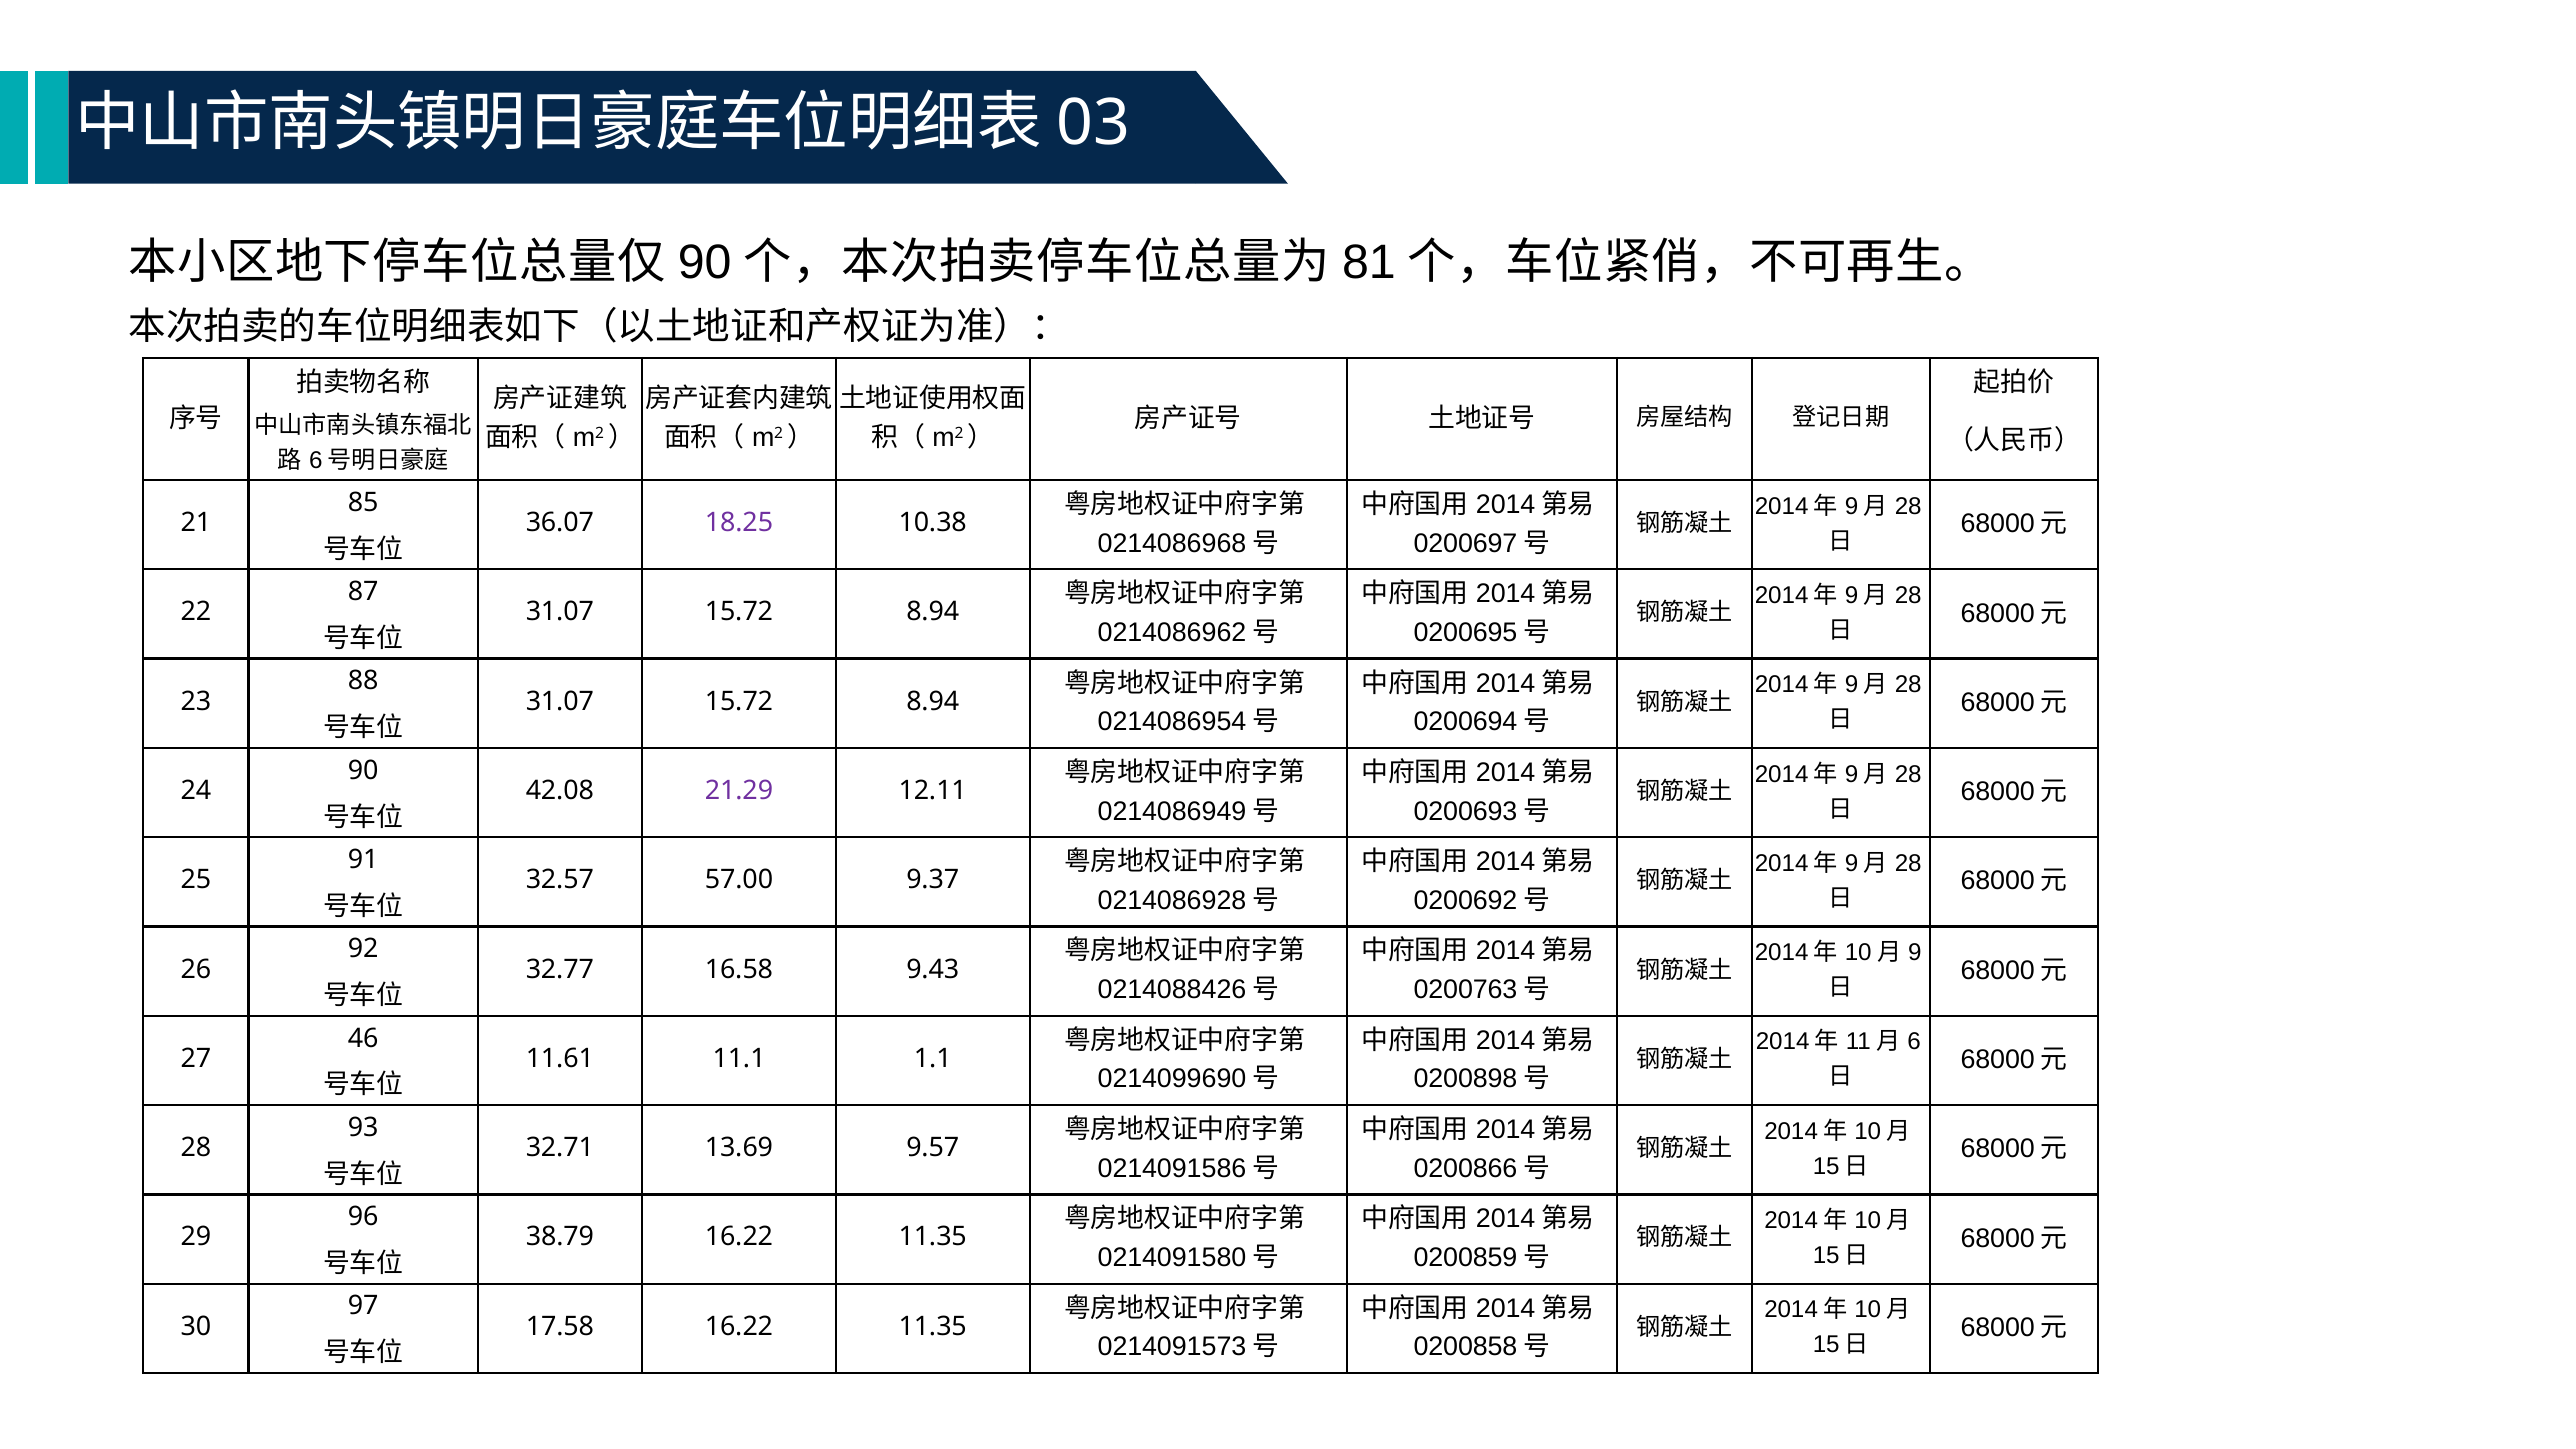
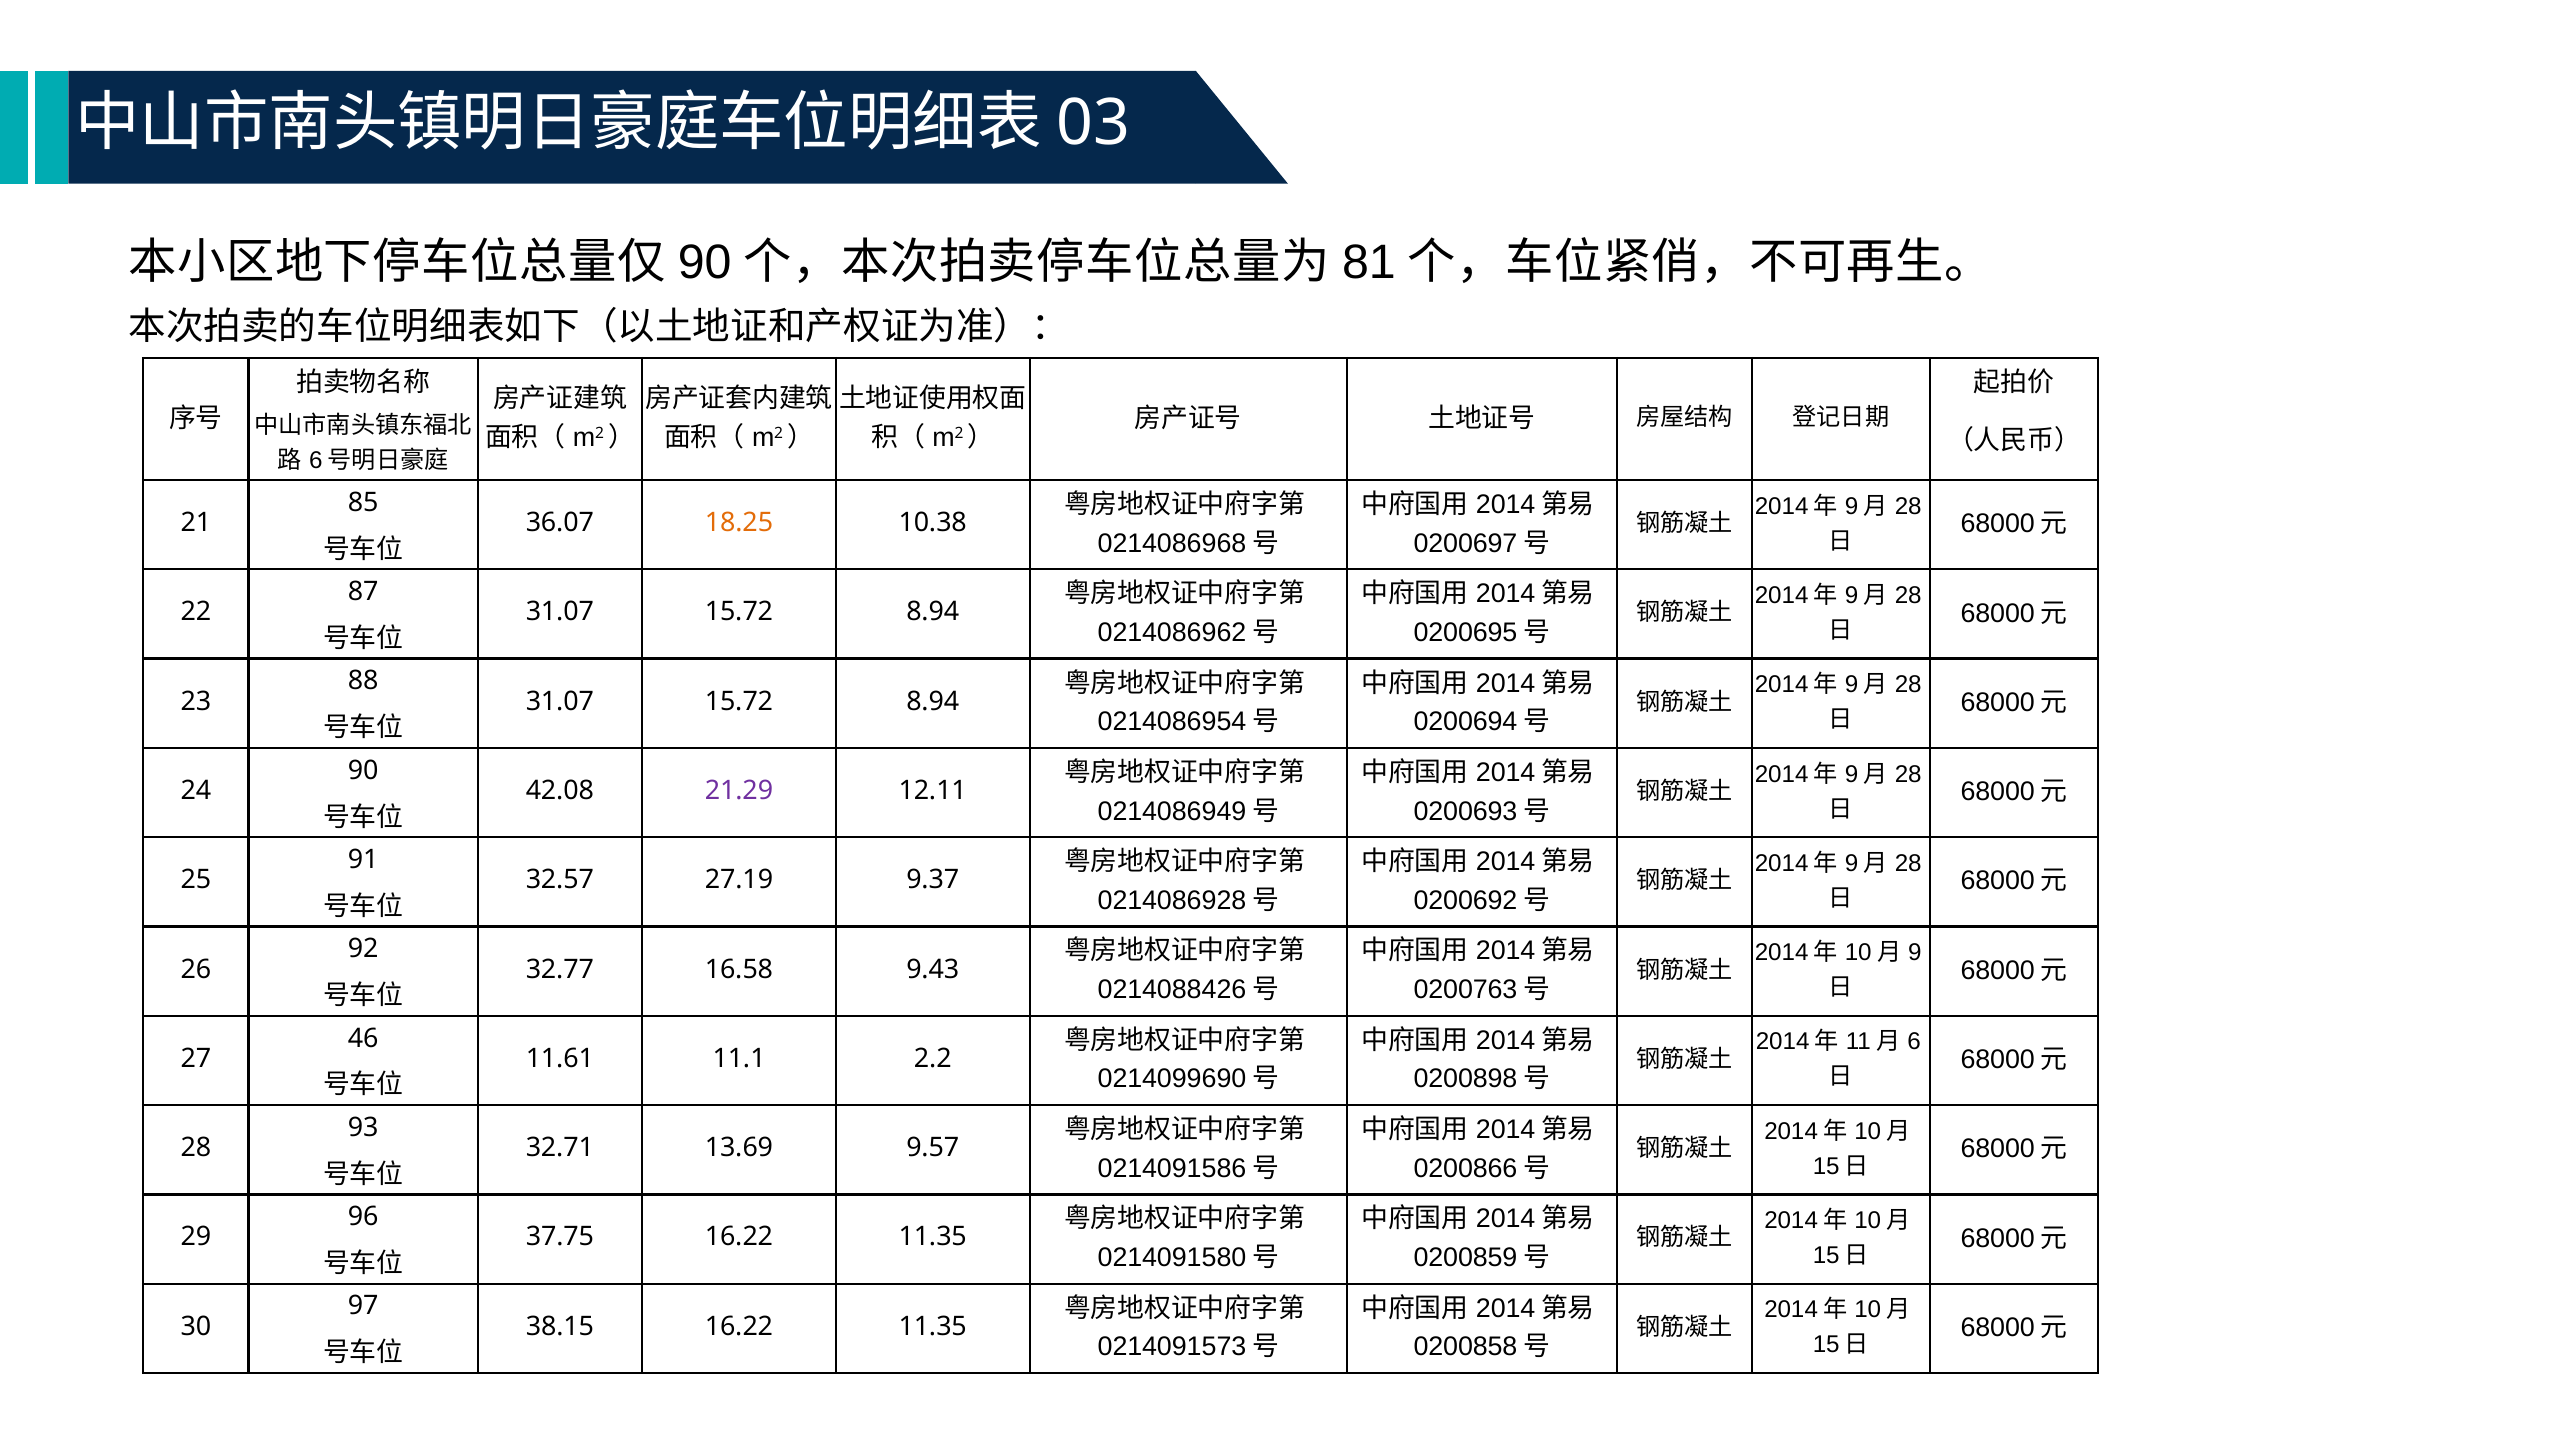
18.25 colour: purple -> orange (739, 523)
57.00: 57.00 -> 27.19 (739, 880)
1.1: 1.1 -> 2.2 (933, 1059)
38.79: 38.79 -> 37.75 (560, 1237)
17.58: 17.58 -> 38.15 (560, 1326)
